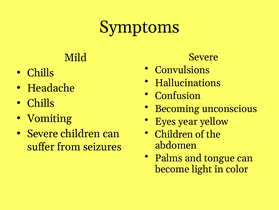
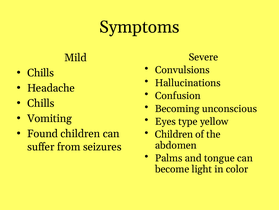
year: year -> type (188, 121)
Severe: Severe -> Found (43, 133)
